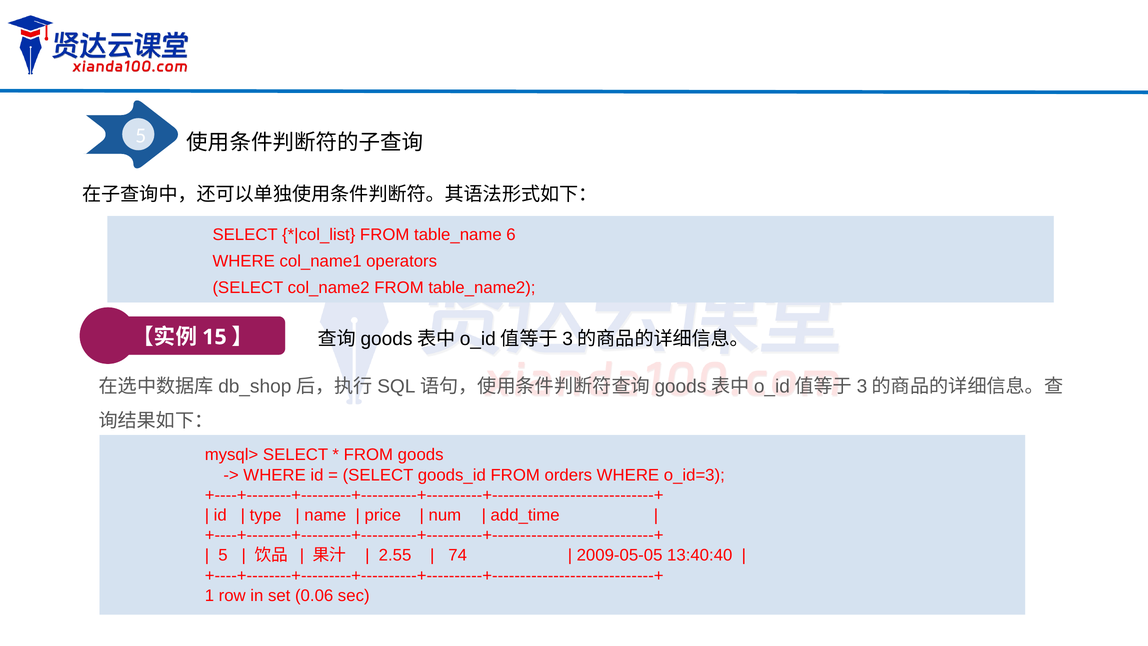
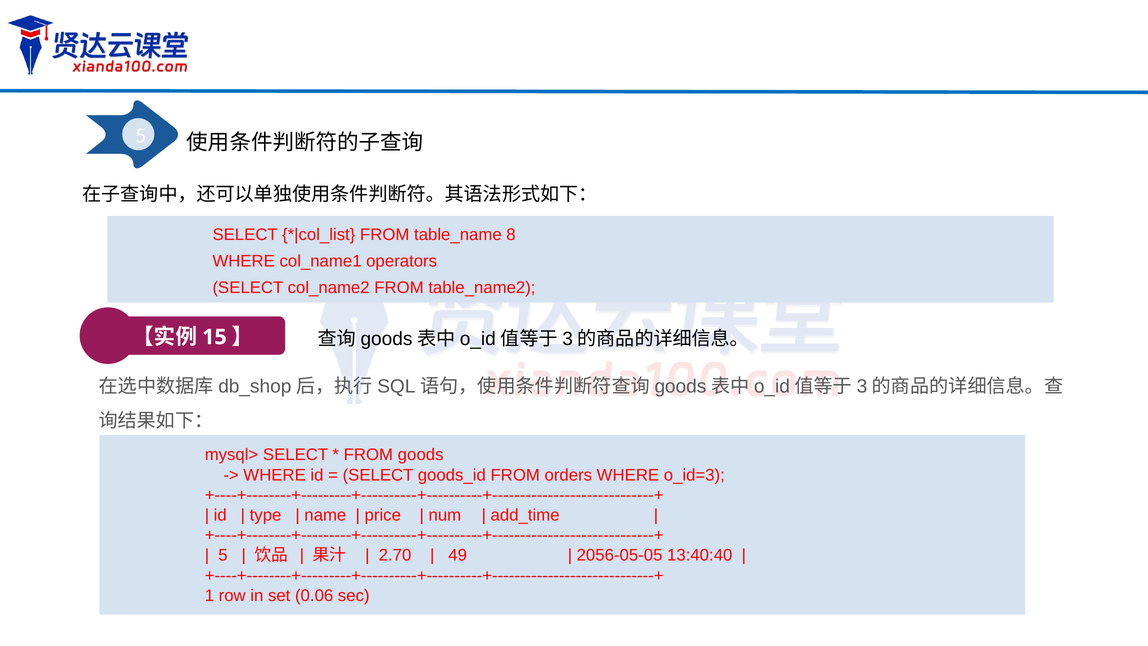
6: 6 -> 8 (511, 235)
2.55: 2.55 -> 2.70 (395, 555)
74: 74 -> 49 (458, 555)
2009-05-05: 2009-05-05 -> 2056-05-05 (620, 555)
